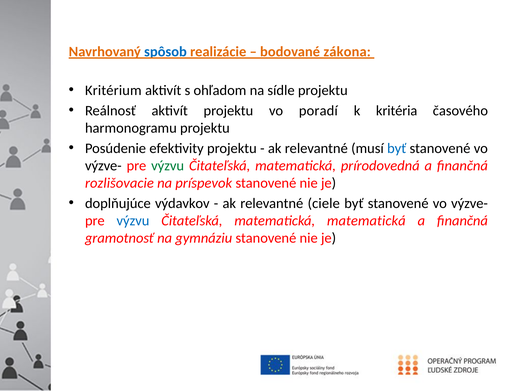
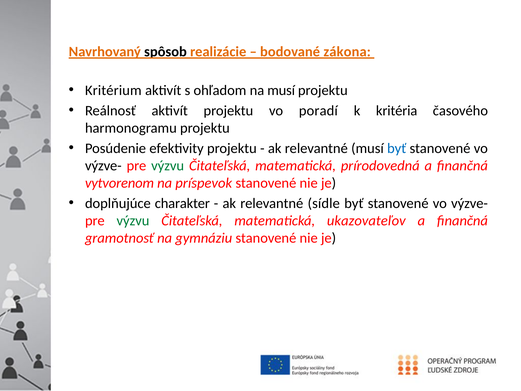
spôsob colour: blue -> black (165, 52)
na sídle: sídle -> musí (281, 90)
rozlišovacie: rozlišovacie -> vytvorenom (120, 183)
výdavkov: výdavkov -> charakter (182, 203)
ciele: ciele -> sídle (324, 203)
výzvu colour: blue -> green (133, 221)
matematická matematická: matematická -> ukazovateľov (366, 221)
